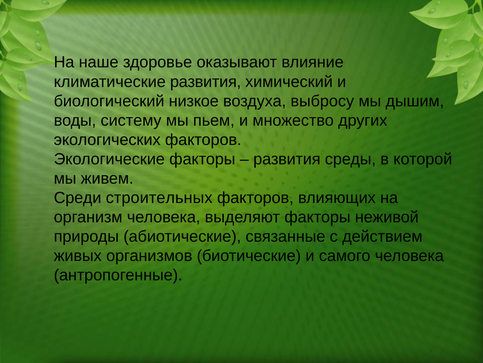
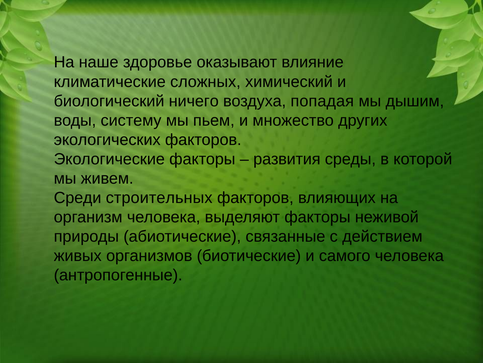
климатические развития: развития -> сложных (205, 82)
низкое: низкое -> ничего (194, 101)
выбросу: выбросу -> попадая (322, 101)
